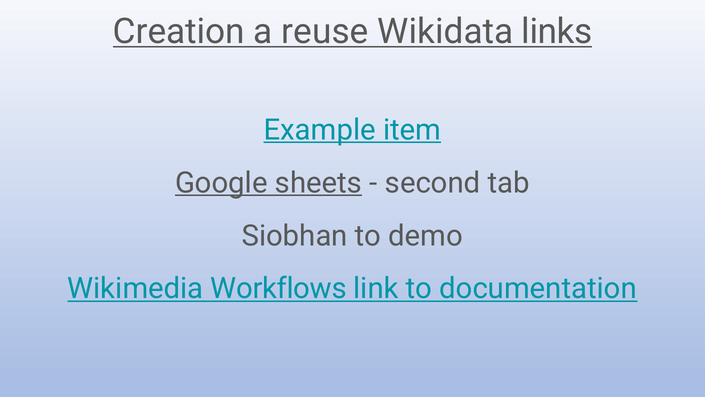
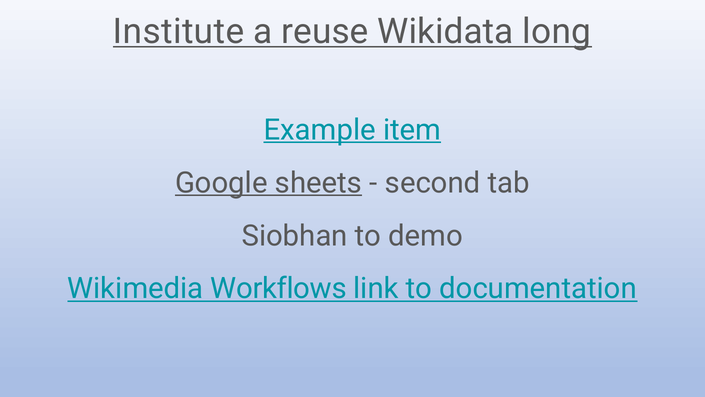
Creation: Creation -> Institute (179, 31)
links: links -> long (557, 31)
